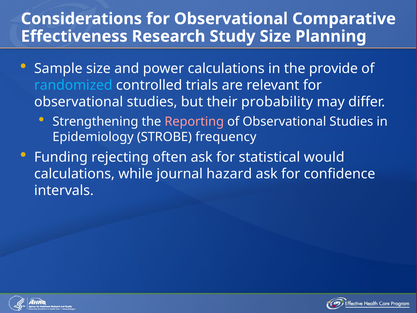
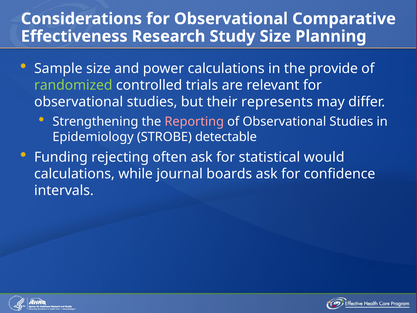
randomized colour: light blue -> light green (73, 85)
probability: probability -> represents (277, 102)
frequency: frequency -> detectable (226, 137)
hazard: hazard -> boards (229, 174)
